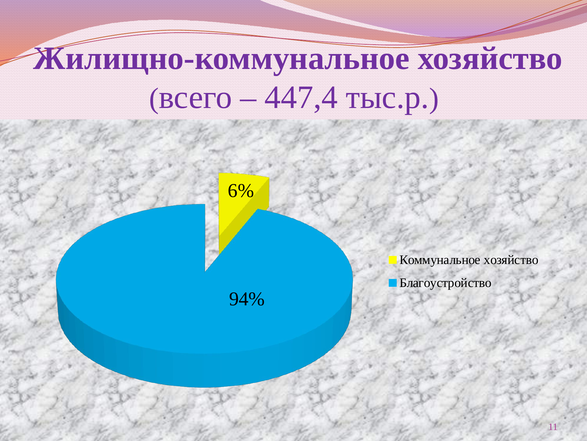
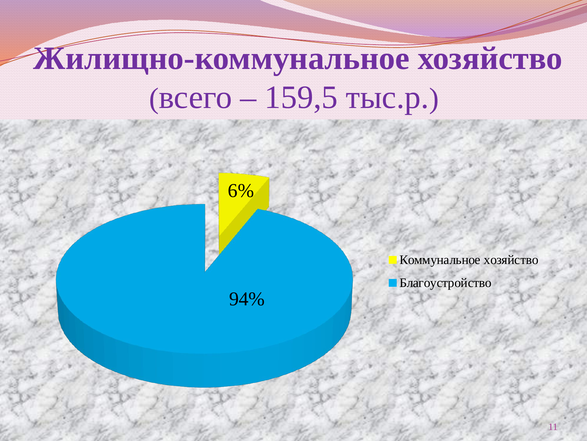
447,4: 447,4 -> 159,5 (301, 97)
